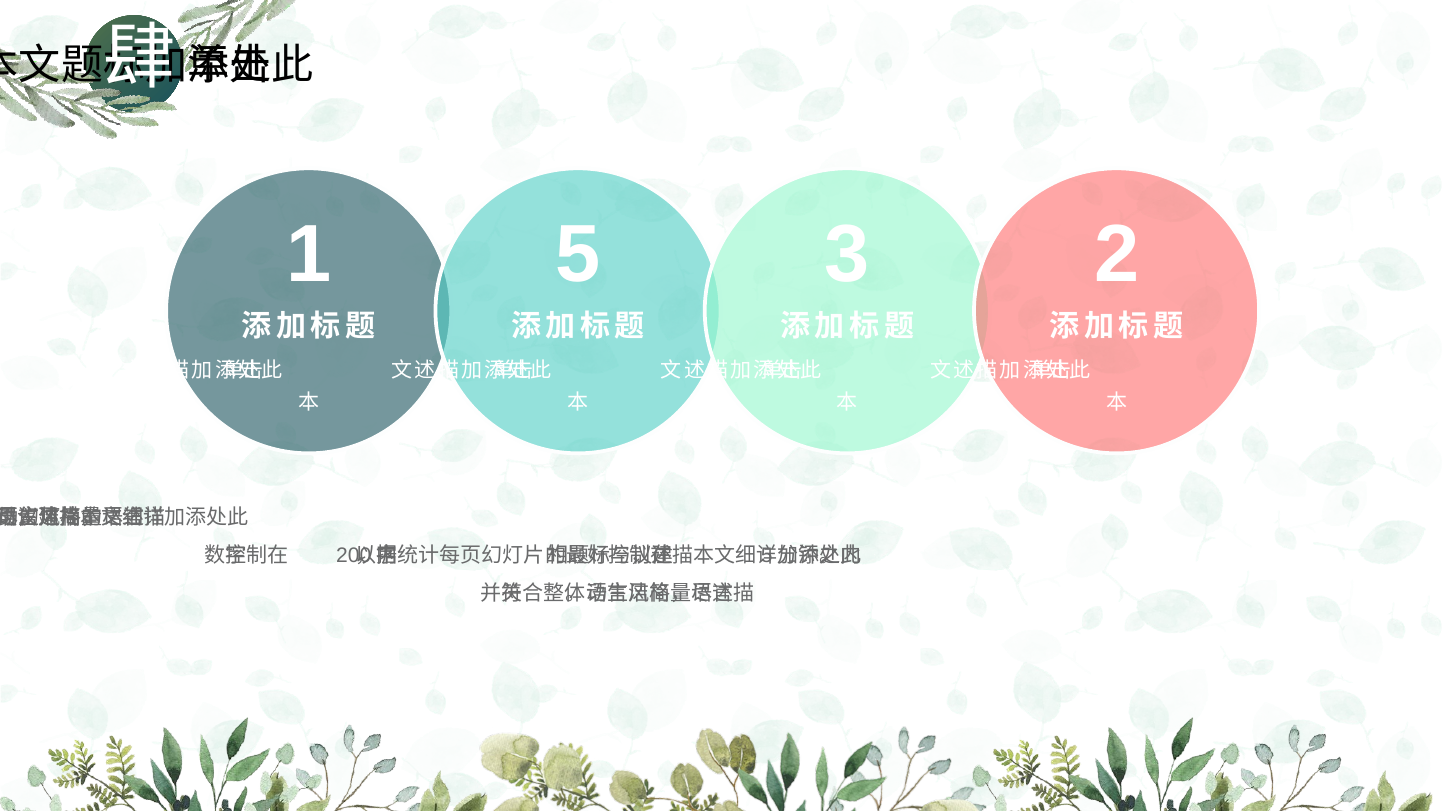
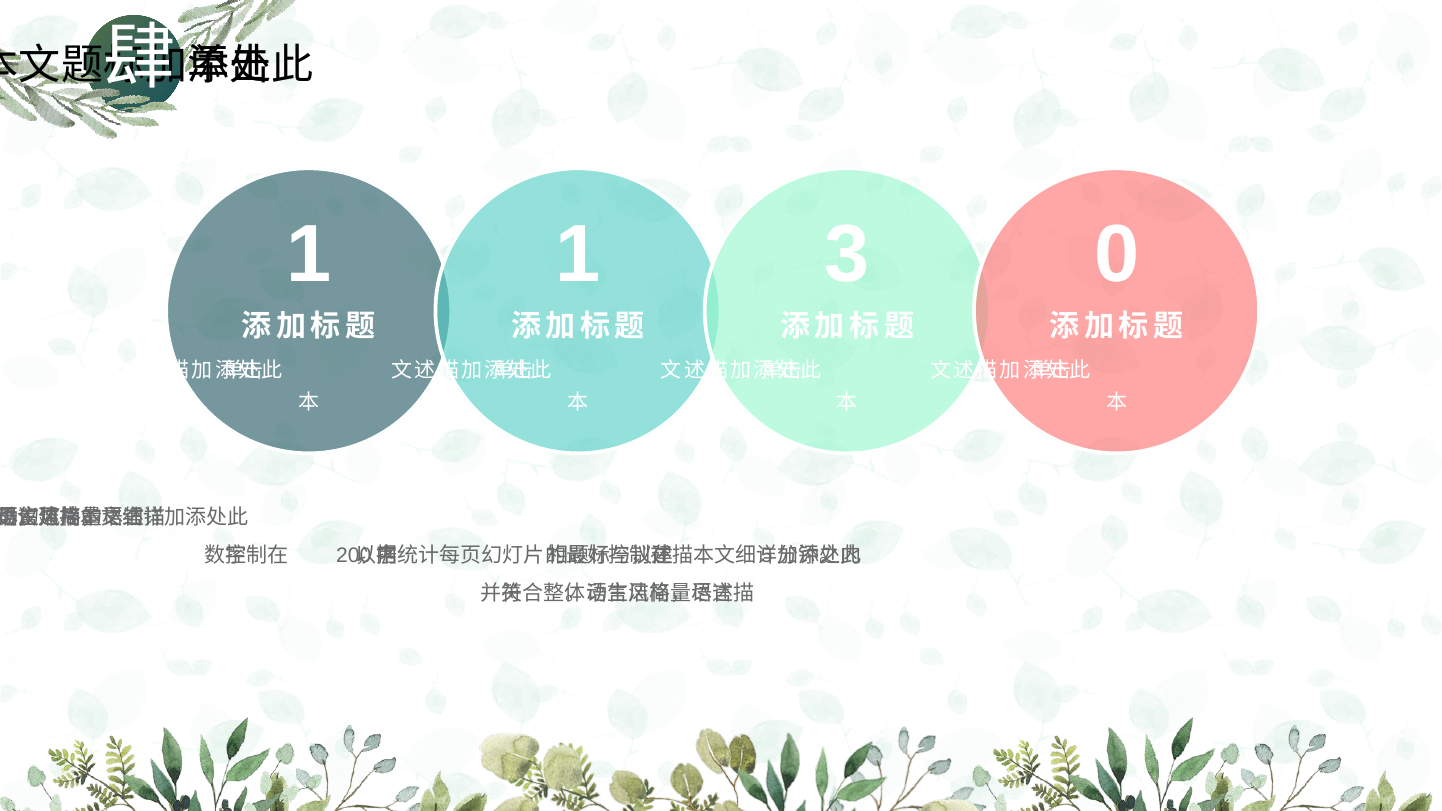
1 5: 5 -> 1 (578, 255)
2: 2 -> 0 (1117, 255)
